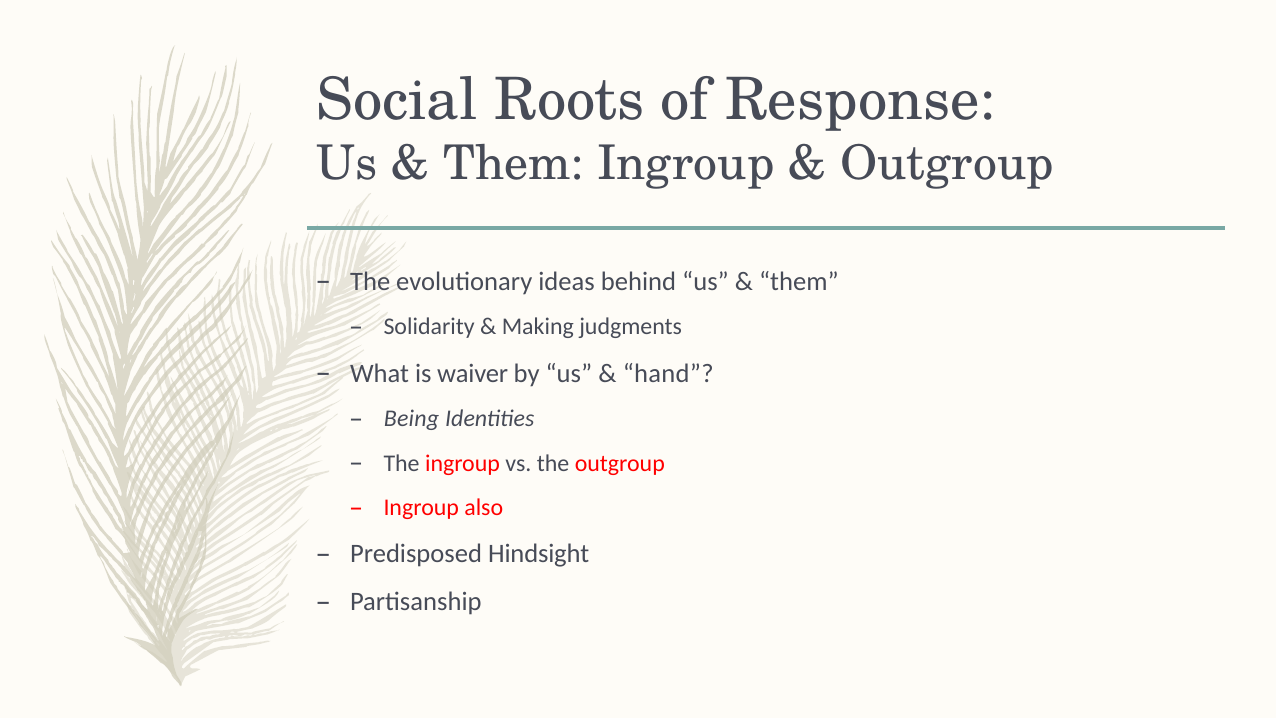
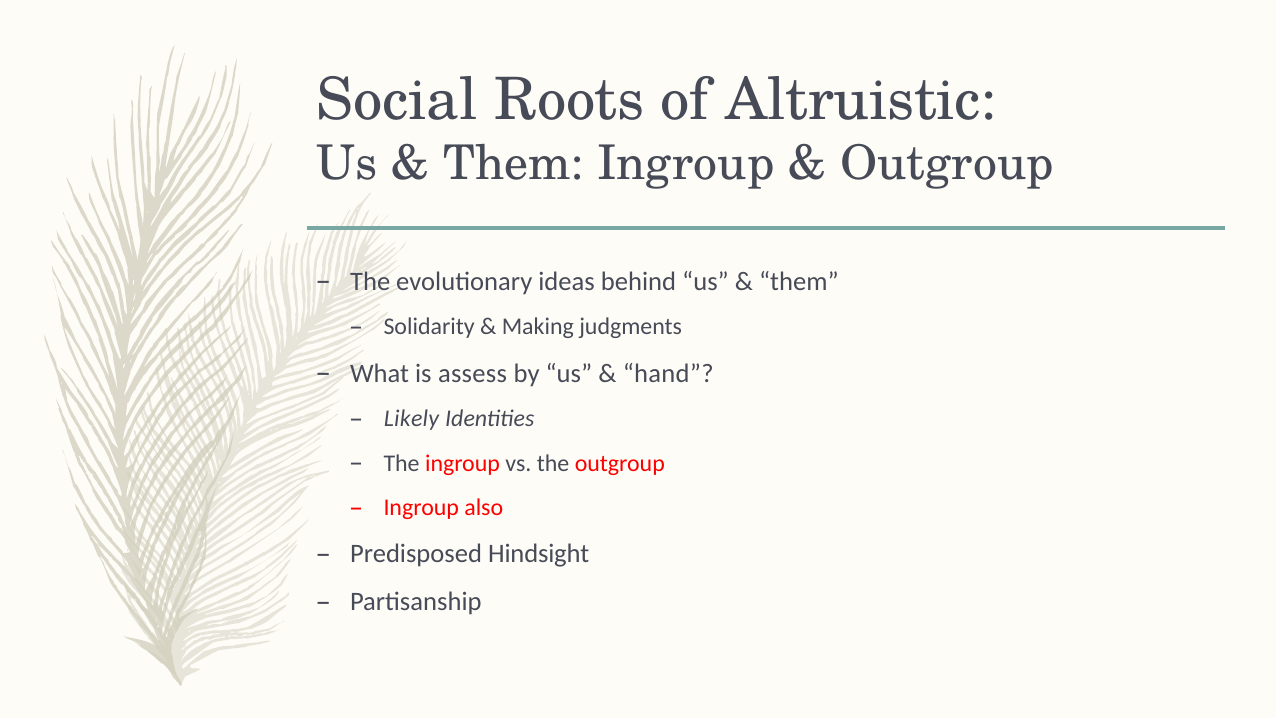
Response: Response -> Altruistic (861, 101)
waiver: waiver -> assess (472, 373)
Being: Being -> Likely (412, 419)
